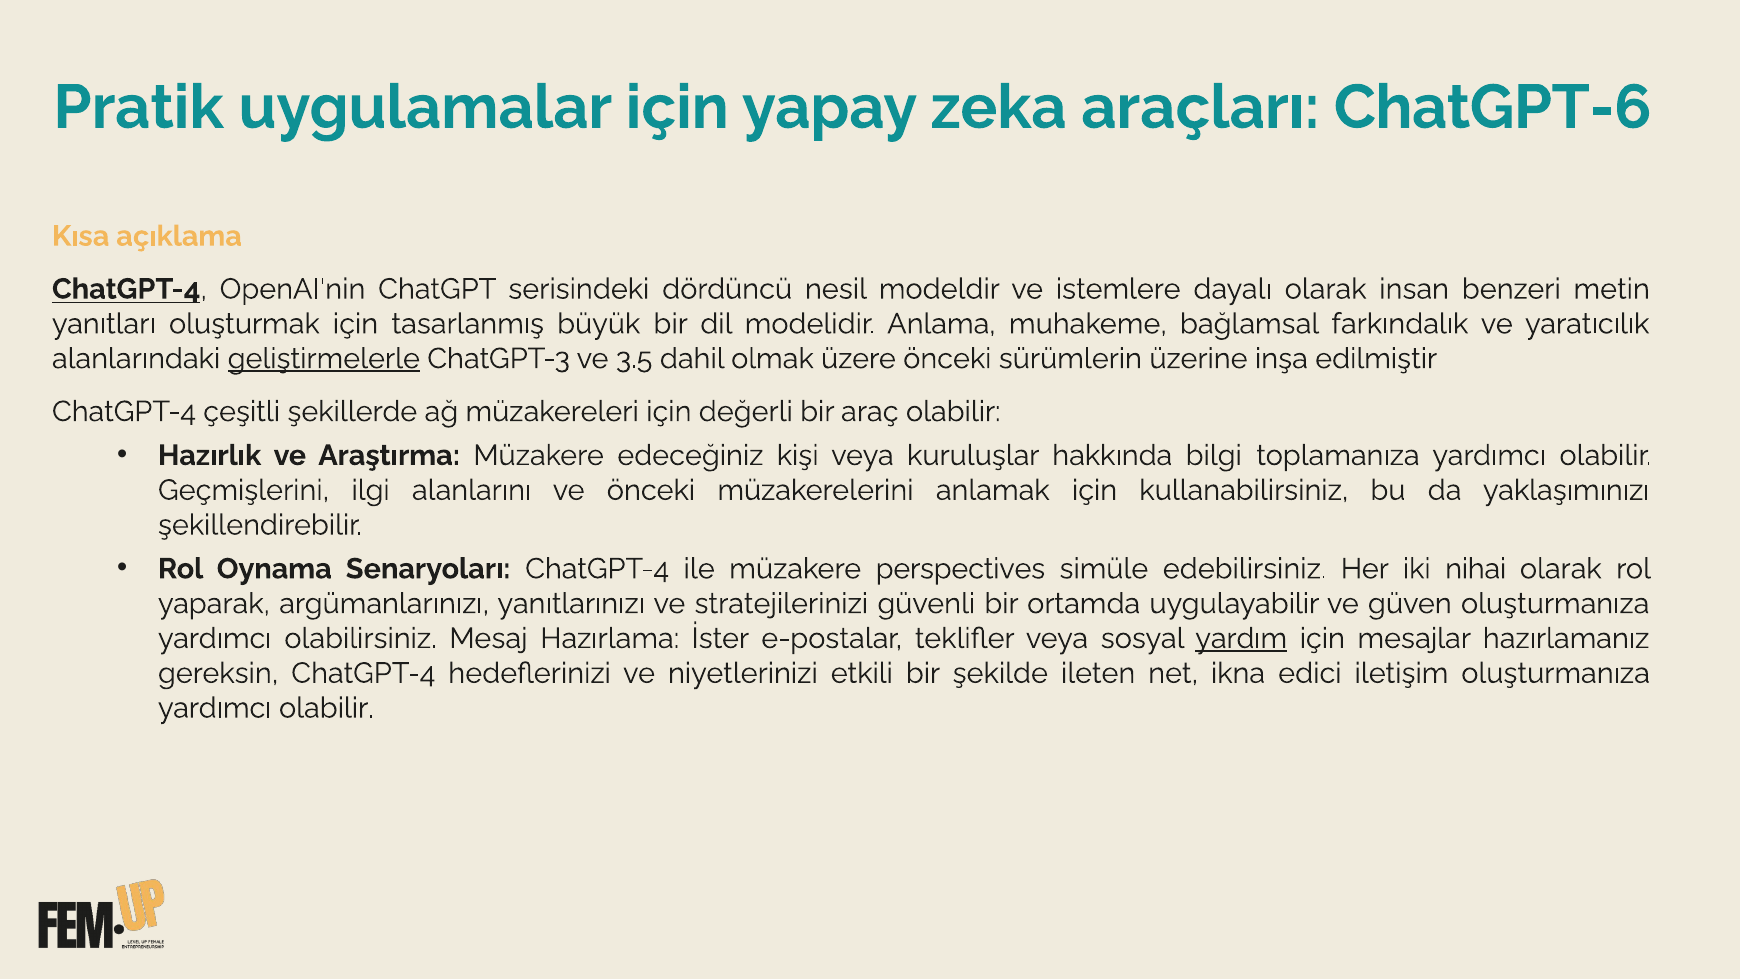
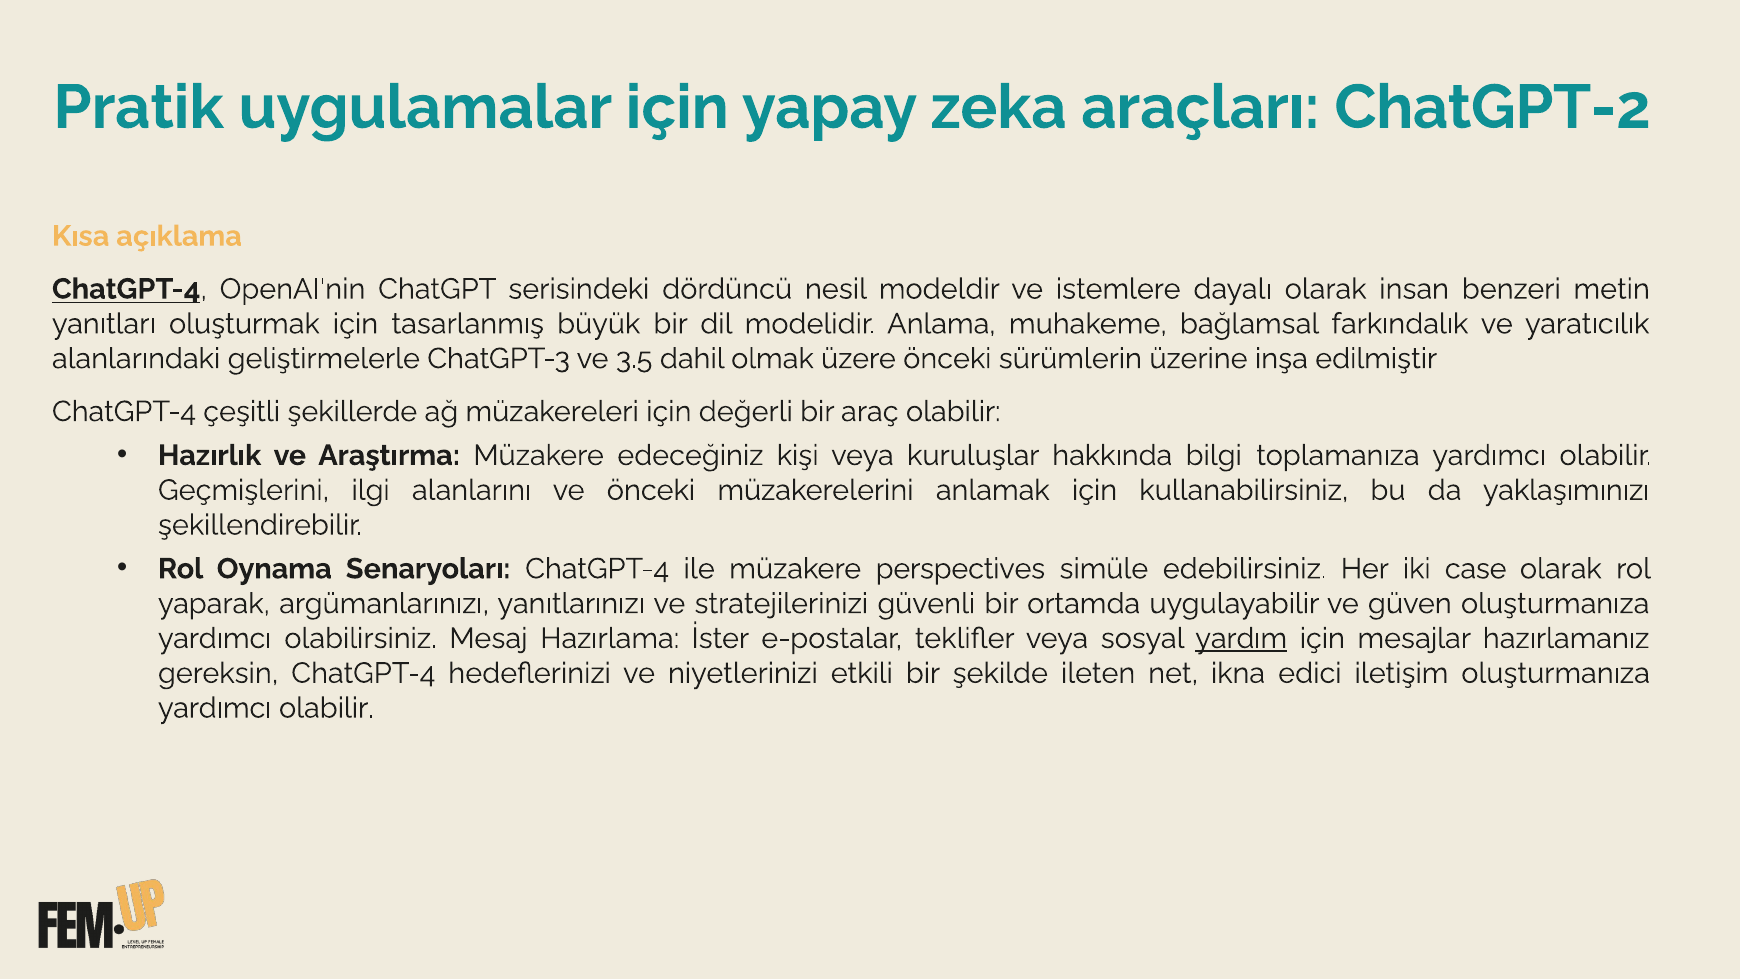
ChatGPT-6: ChatGPT-6 -> ChatGPT-2 (1493, 107)
geliştirmelerle underline: present -> none (324, 359)
nihai: nihai -> case (1476, 569)
